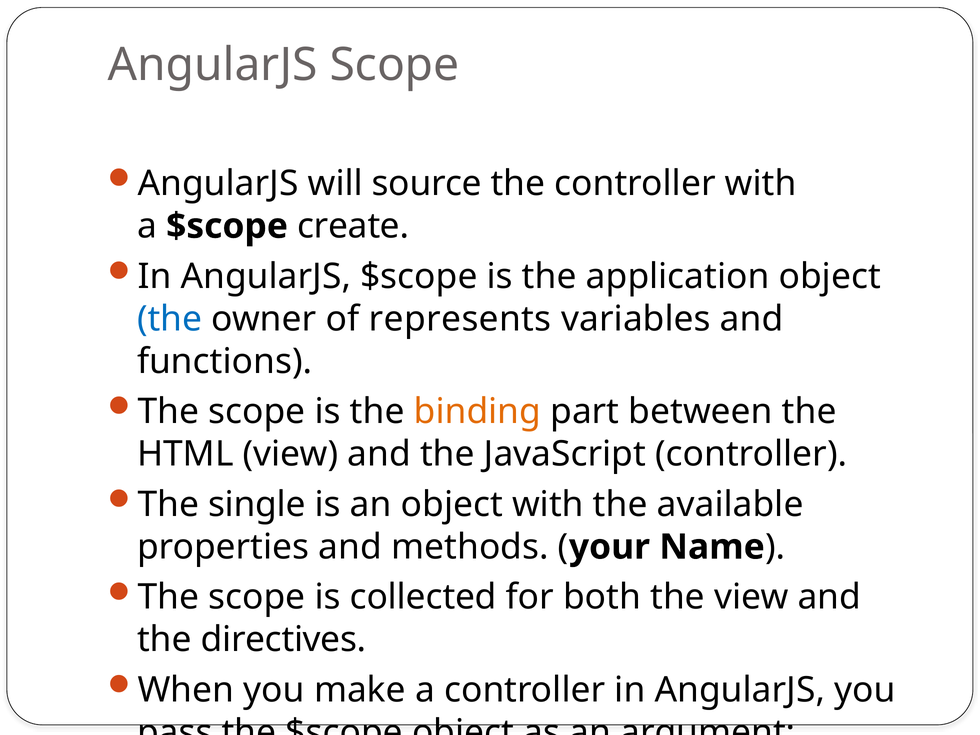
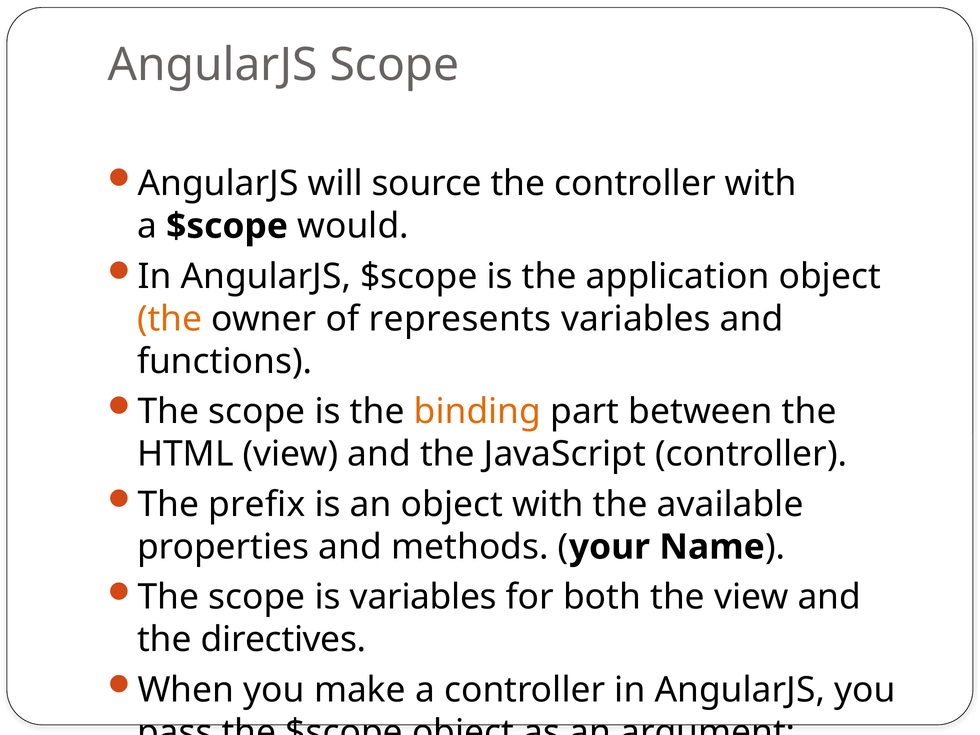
create: create -> would (353, 226)
the colour: blue -> orange (170, 319)
single: single -> prefix (257, 505)
is collected: collected -> variables (423, 597)
